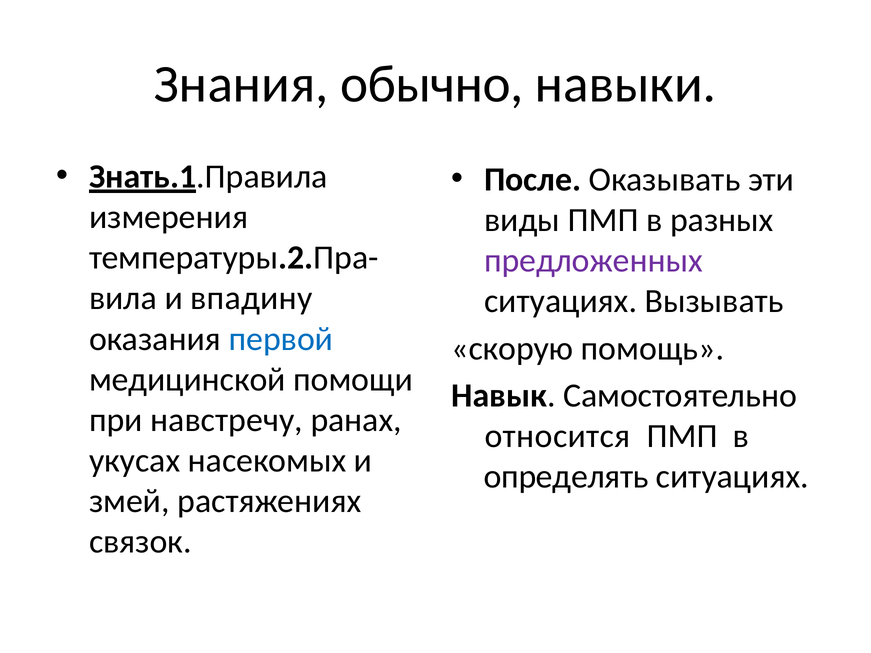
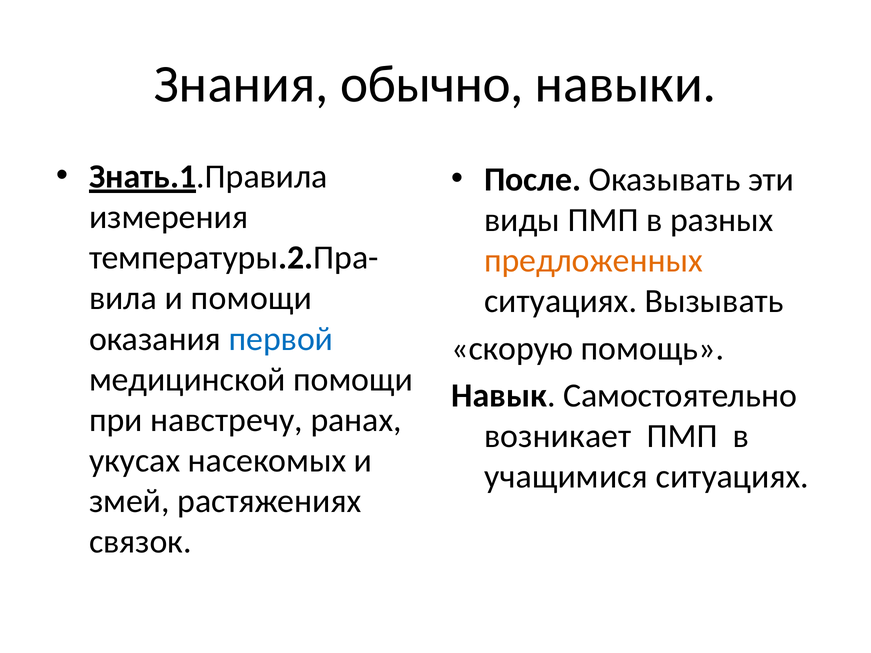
предложенных colour: purple -> orange (593, 261)
и впадину: впадину -> помощи (251, 298)
относится: относится -> возникает (558, 436)
определять: определять -> учащимися (566, 477)
